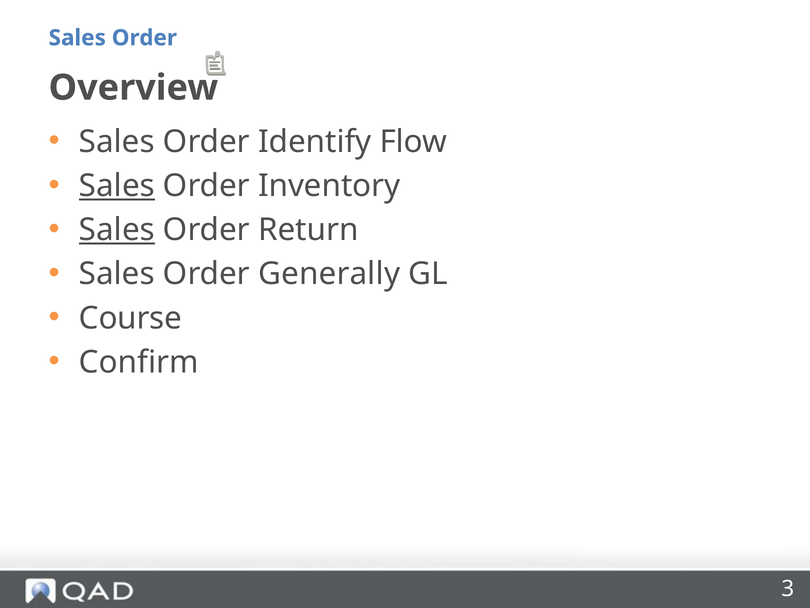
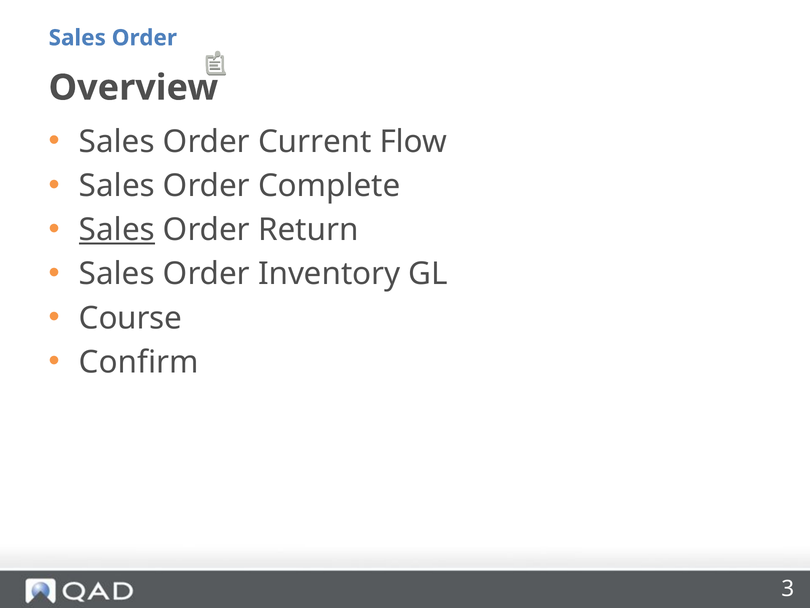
Identify: Identify -> Current (315, 142)
Sales underline: present -> none (117, 186)
Inventory: Inventory -> Complete (329, 186)
Generally: Generally -> Inventory (329, 274)
